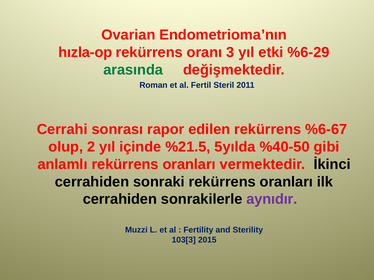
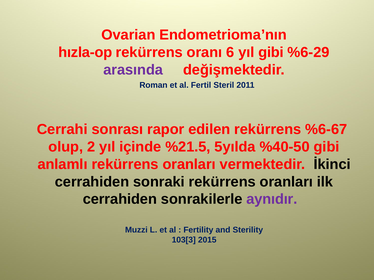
3: 3 -> 6 (230, 52)
yıl etki: etki -> gibi (271, 52)
arasında colour: green -> purple (133, 70)
